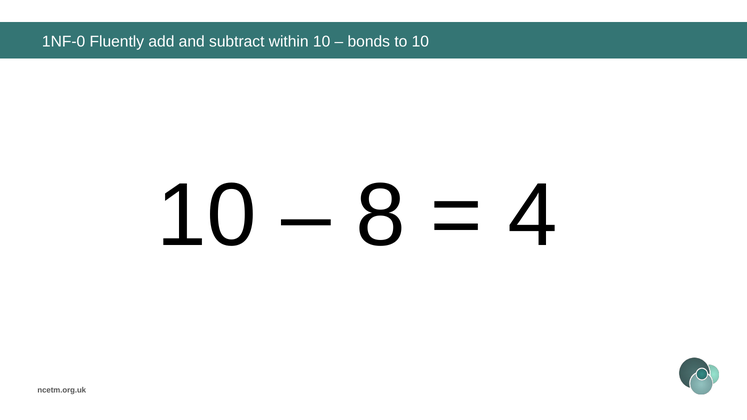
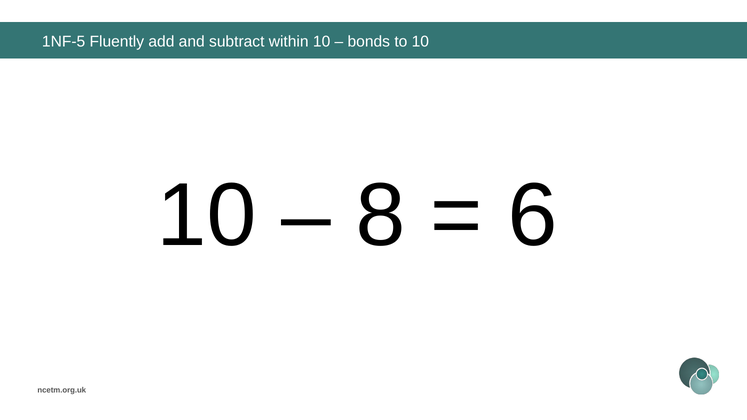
1NF-0: 1NF-0 -> 1NF-5 (64, 42)
4: 4 -> 6 (533, 216)
